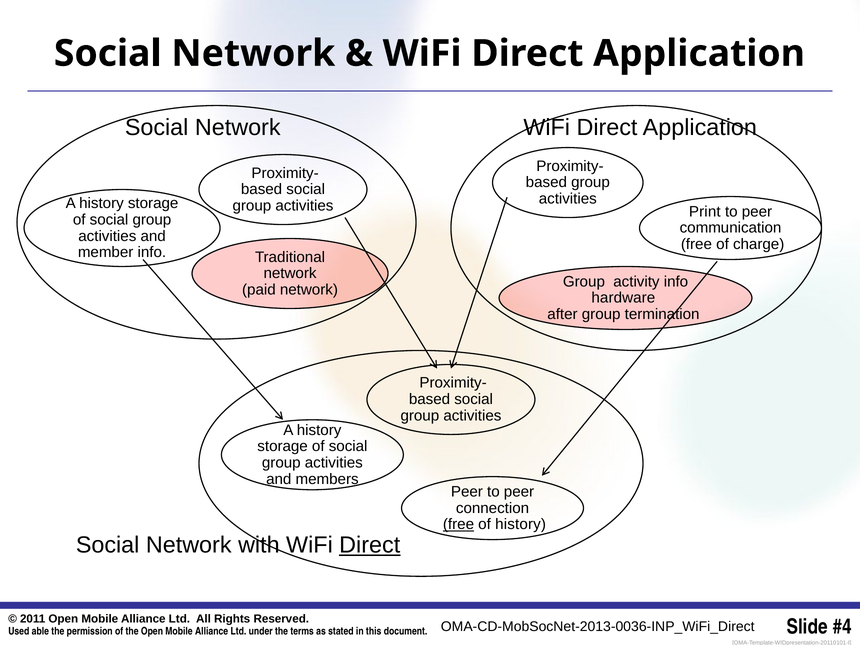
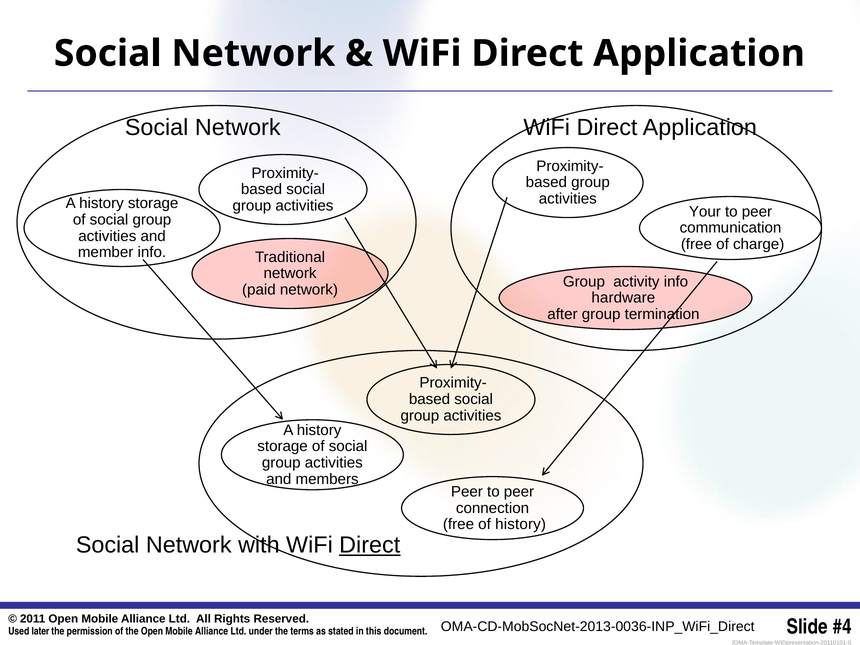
Print: Print -> Your (705, 212)
free underline: present -> none (459, 524)
able: able -> later (40, 631)
